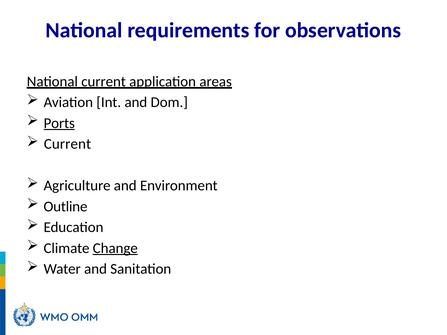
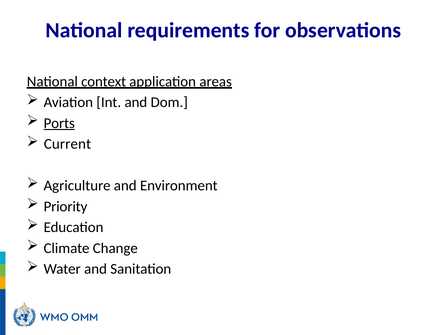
National current: current -> context (104, 82)
Outline: Outline -> Priority (65, 207)
Change underline: present -> none (115, 248)
